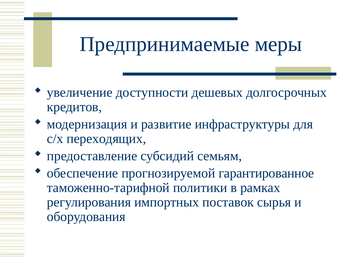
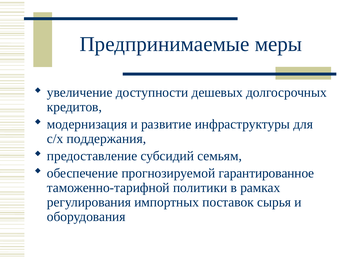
переходящих: переходящих -> поддержания (106, 139)
